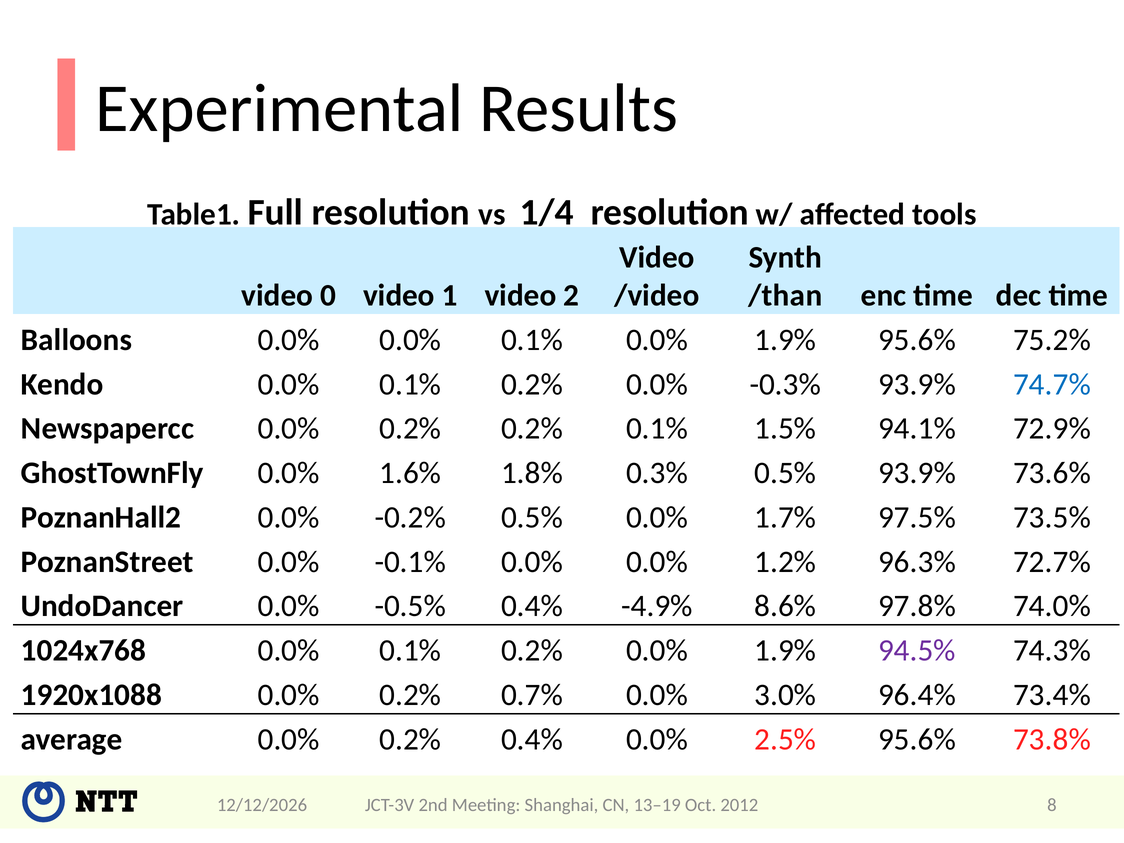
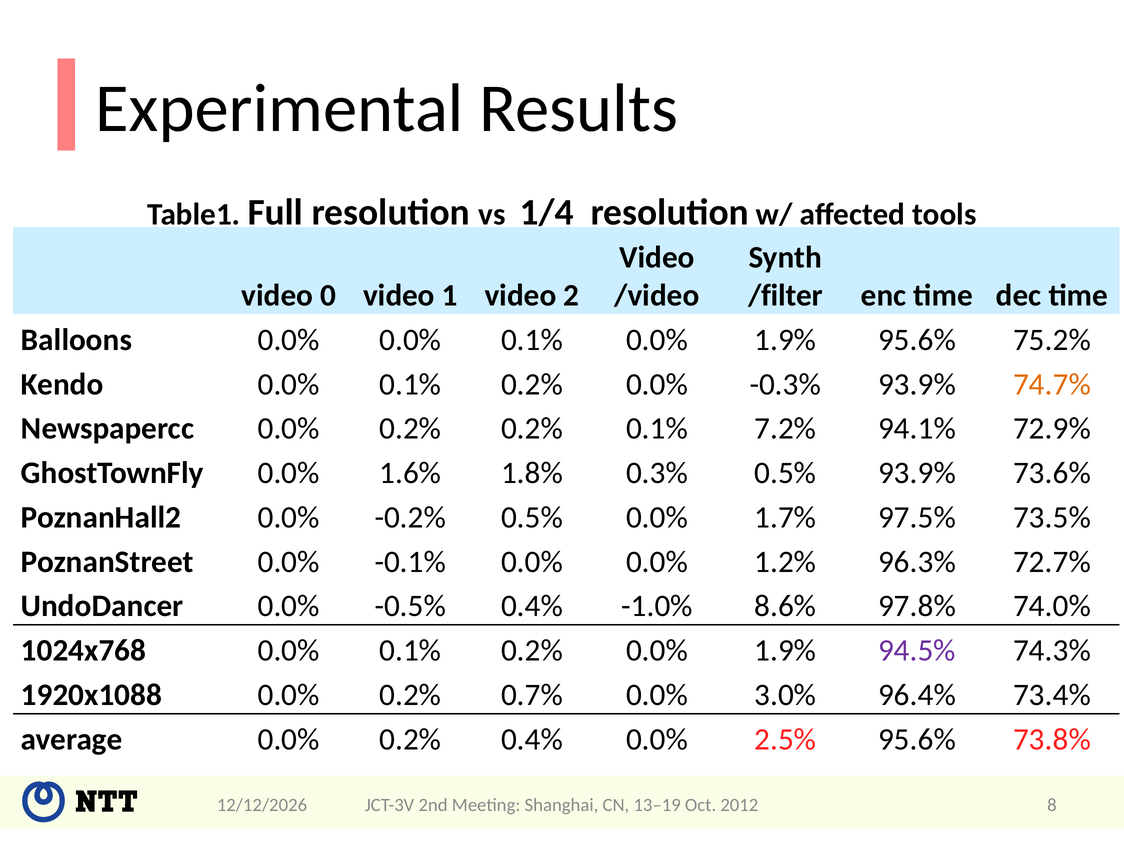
/than: /than -> /filter (785, 295)
74.7% colour: blue -> orange (1052, 384)
1.5%: 1.5% -> 7.2% (785, 429)
-4.9%: -4.9% -> -1.0% (657, 606)
